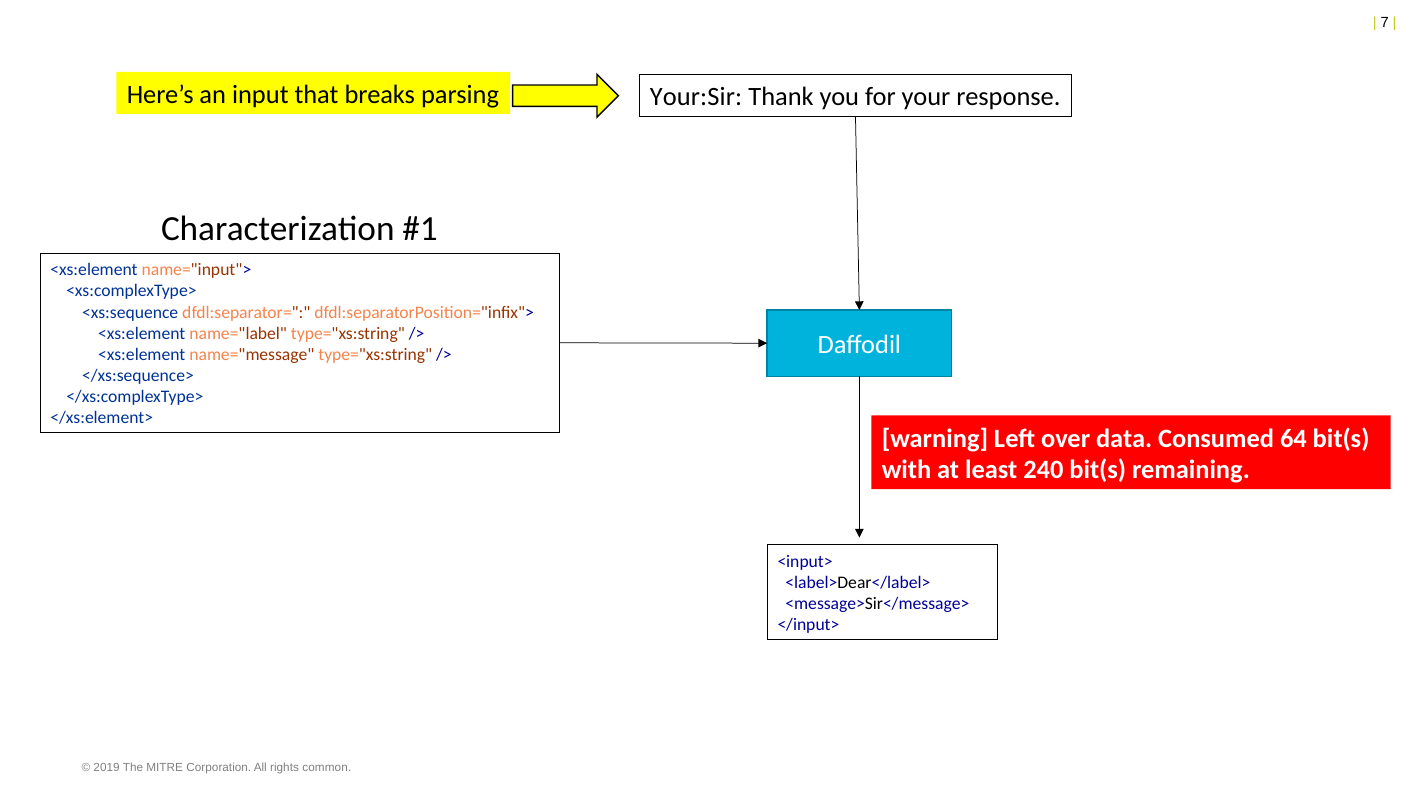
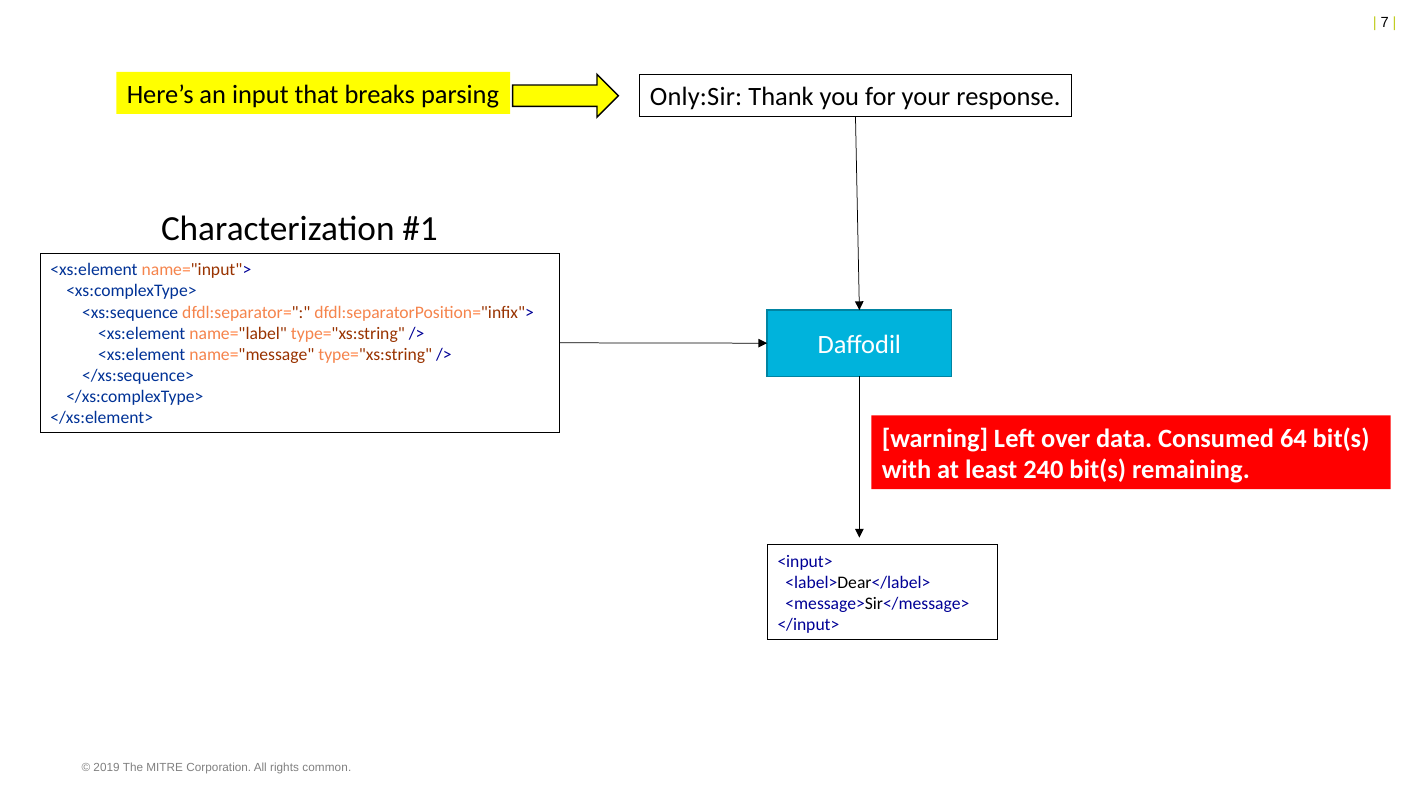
Your:Sir: Your:Sir -> Only:Sir (696, 97)
